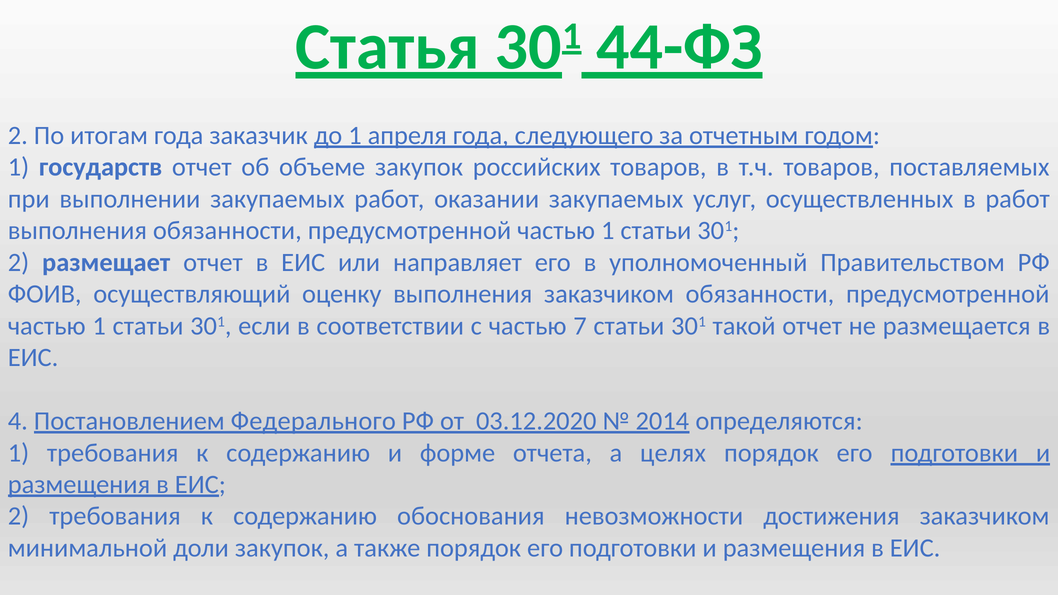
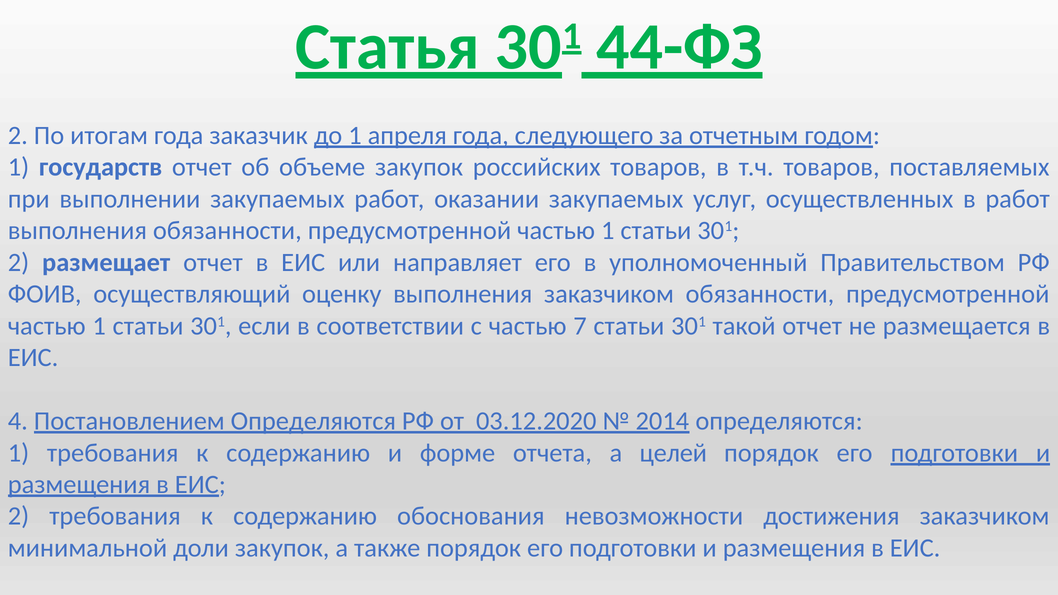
Постановлением Федерального: Федерального -> Определяются (313, 421)
целях: целях -> целей (673, 453)
